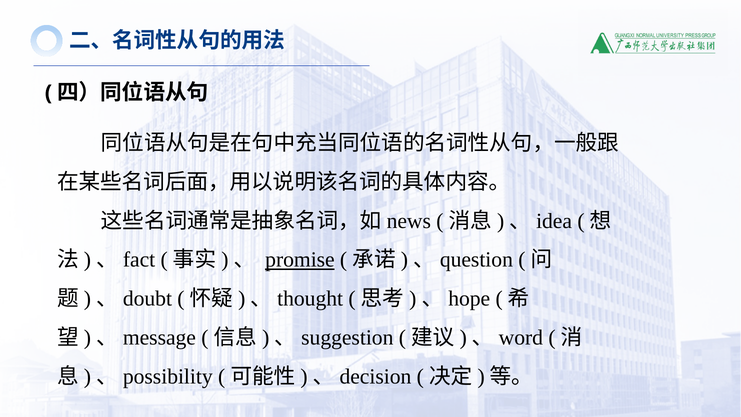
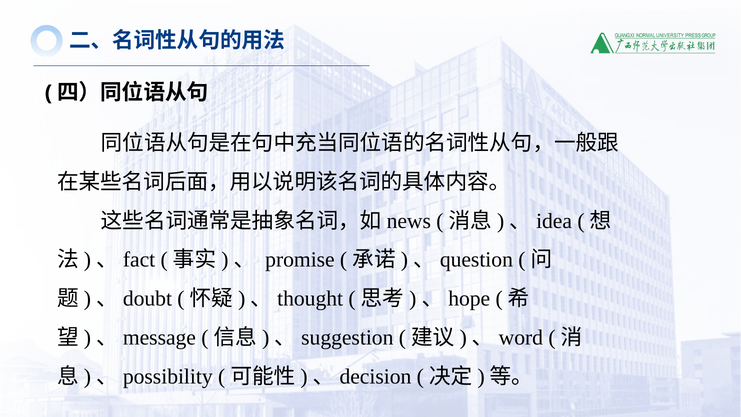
promise underline: present -> none (300, 260)
